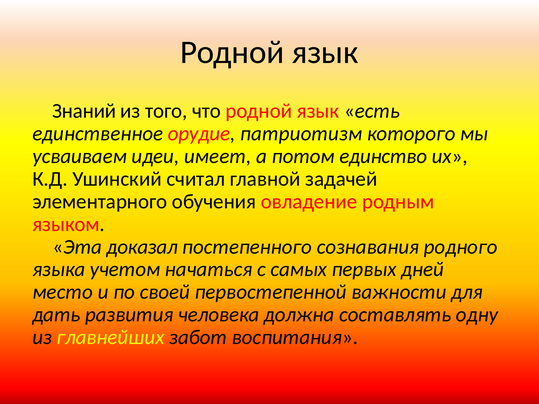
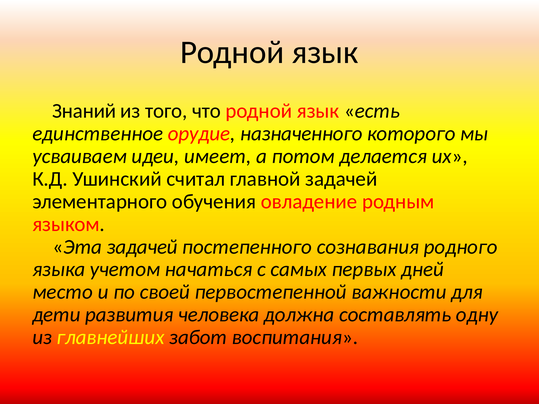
патриотизм: патриотизм -> назначенного (301, 134)
единство: единство -> делается (383, 156)
Эта доказал: доказал -> задачей (142, 247)
дать: дать -> дети (56, 315)
